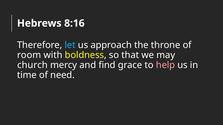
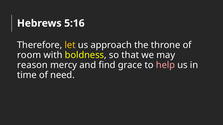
8:16: 8:16 -> 5:16 (74, 23)
let colour: light blue -> yellow (70, 45)
church: church -> reason (32, 65)
